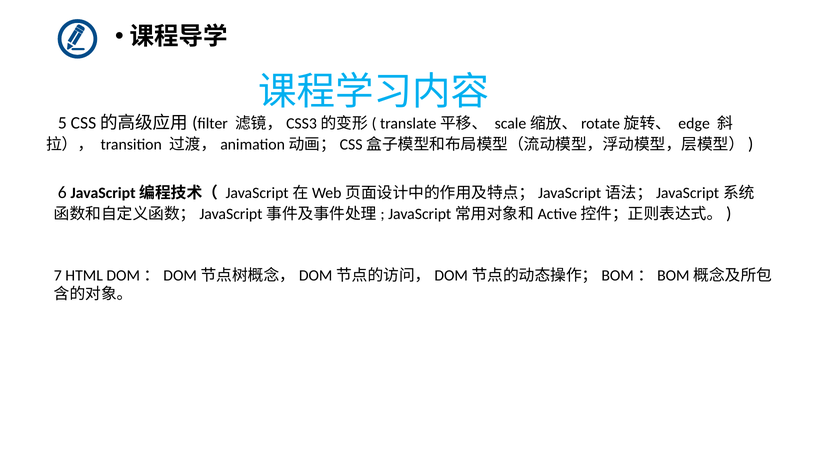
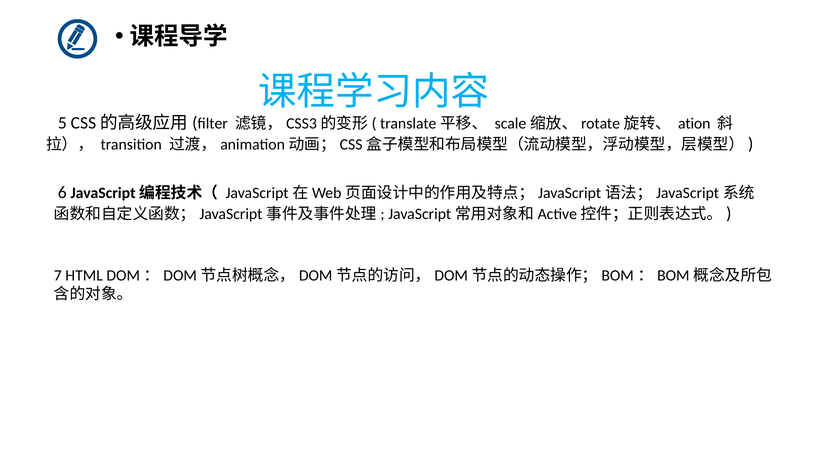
edge: edge -> ation (694, 124)
